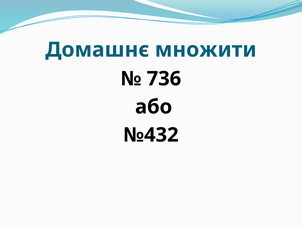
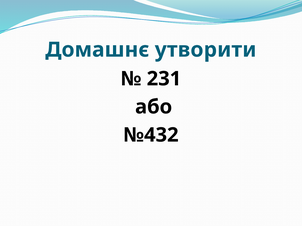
множити: множити -> утворити (206, 50)
736: 736 -> 231 (164, 79)
